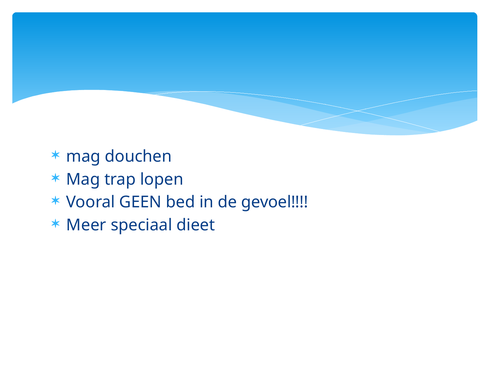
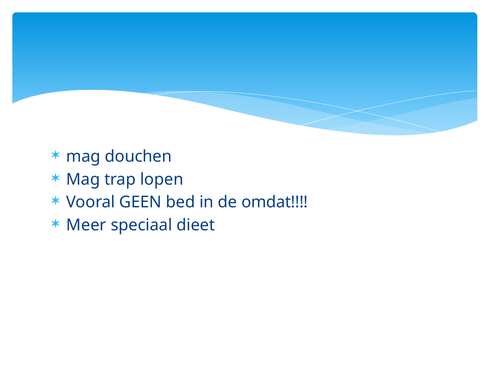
gevoel: gevoel -> omdat (275, 202)
